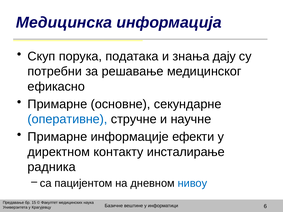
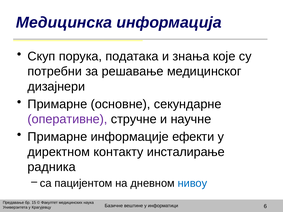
дају: дају -> које (224, 56)
ефикасно: ефикасно -> дизајнери (56, 87)
оперативне colour: blue -> purple (68, 119)
